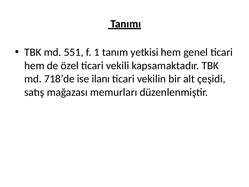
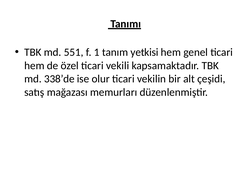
718’de: 718’de -> 338’de (59, 79)
ilanı: ilanı -> olur (101, 79)
